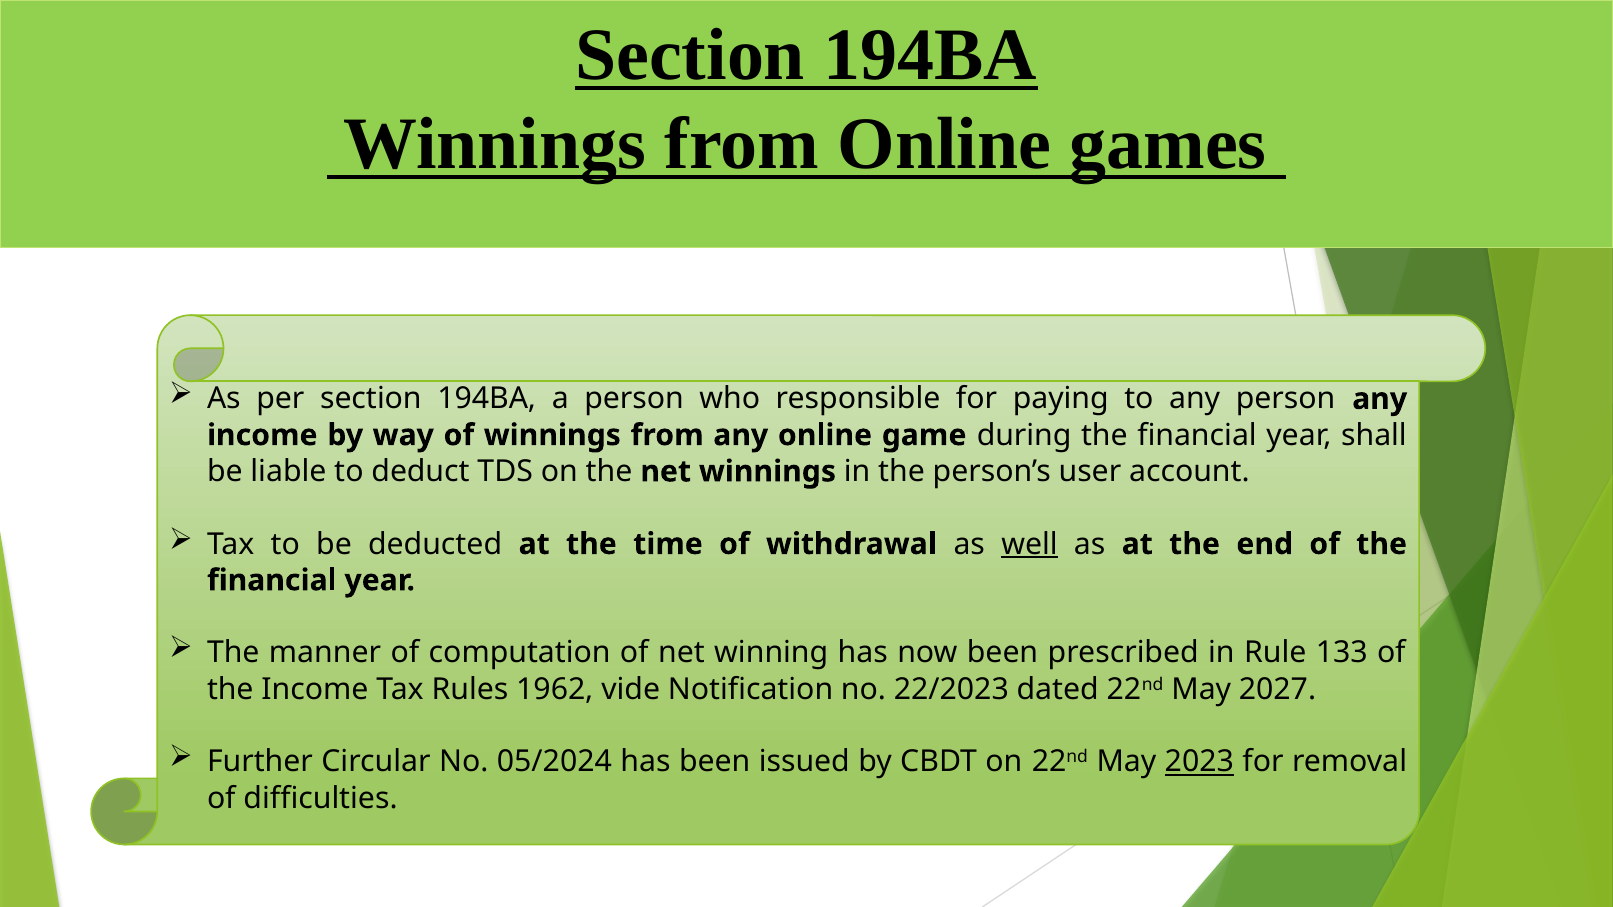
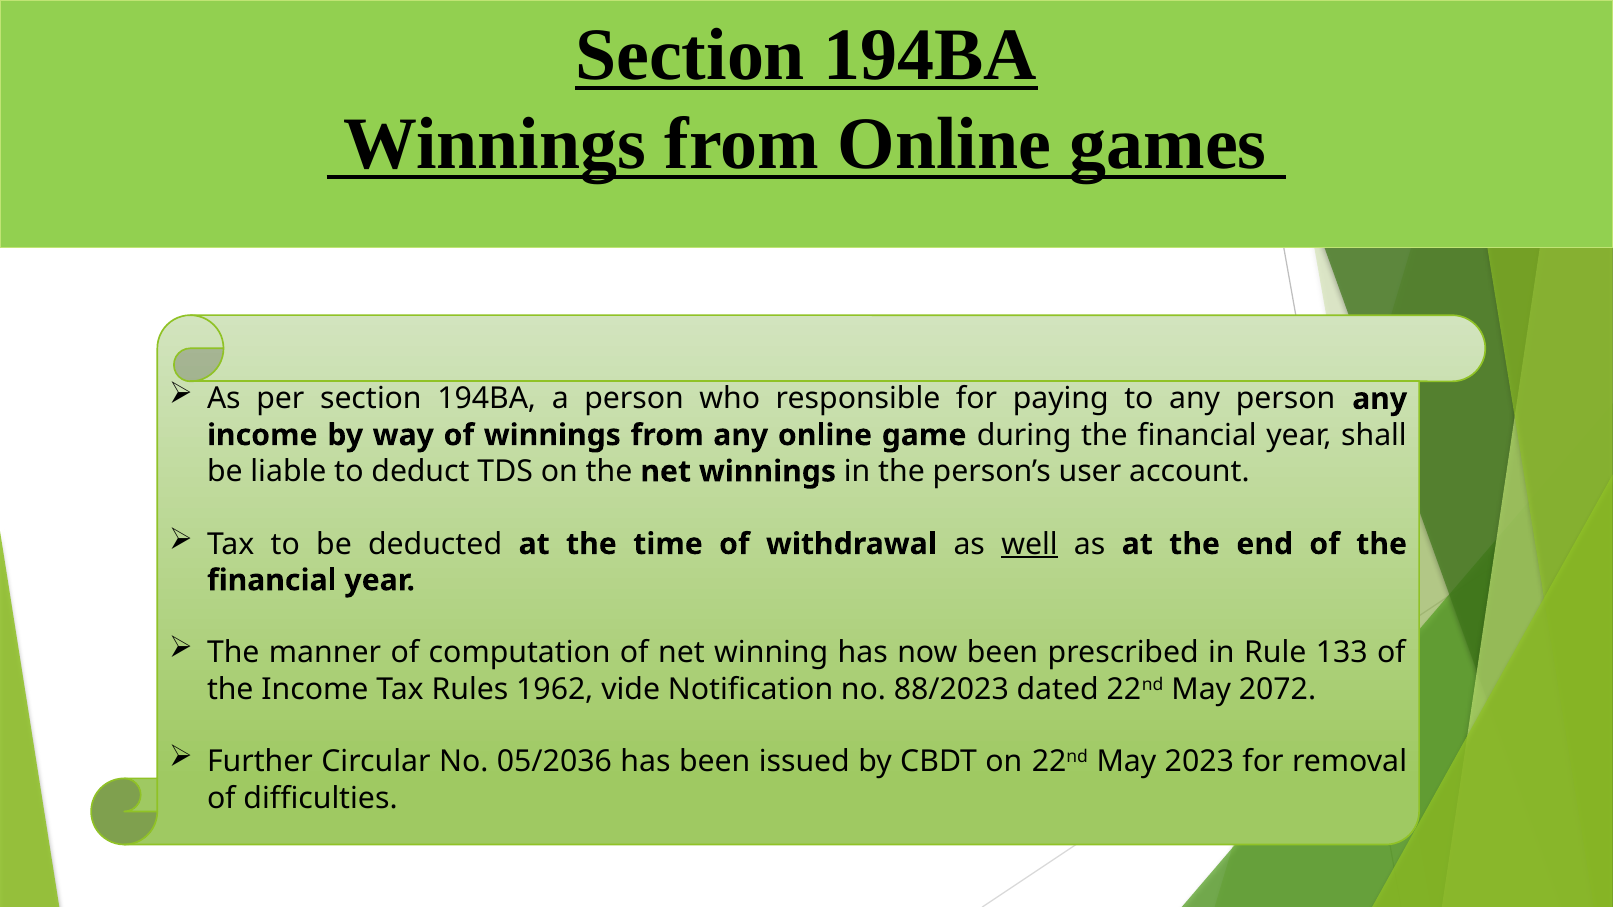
22/2023: 22/2023 -> 88/2023 (951, 689)
2027: 2027 -> 2072 (1278, 689)
05/2024: 05/2024 -> 05/2036 (554, 762)
2023 underline: present -> none (1199, 762)
